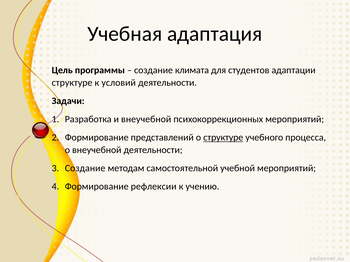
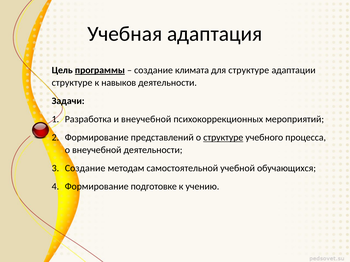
программы underline: none -> present (100, 70)
для студентов: студентов -> структуре (249, 70)
условий: условий -> навыков (119, 83)
учебной мероприятий: мероприятий -> обучающихся (287, 169)
рефлексии: рефлексии -> подготовке (154, 187)
